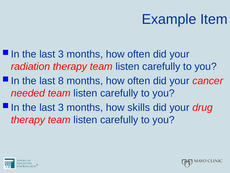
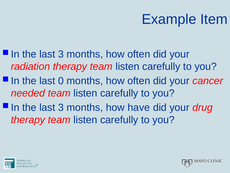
8: 8 -> 0 (61, 81)
skills: skills -> have (139, 107)
